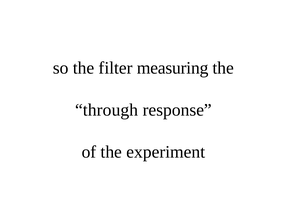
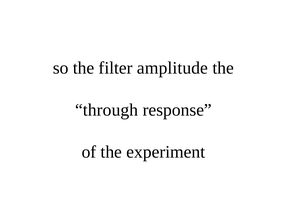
measuring: measuring -> amplitude (172, 68)
